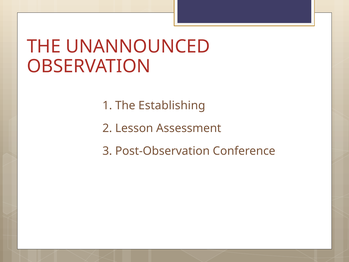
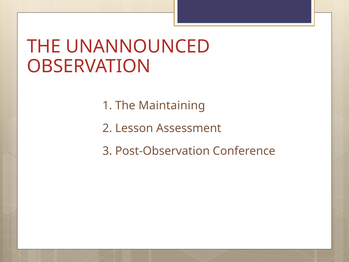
Establishing: Establishing -> Maintaining (172, 106)
